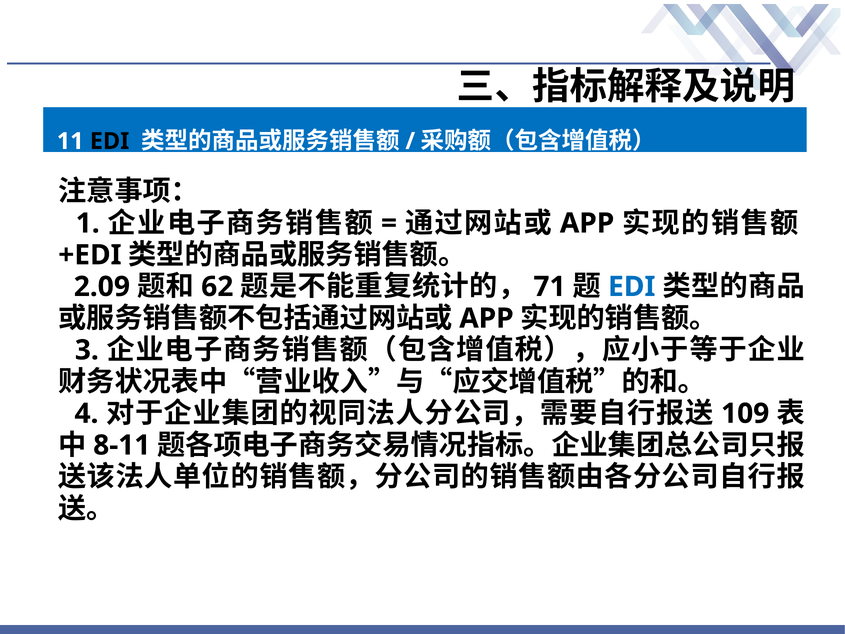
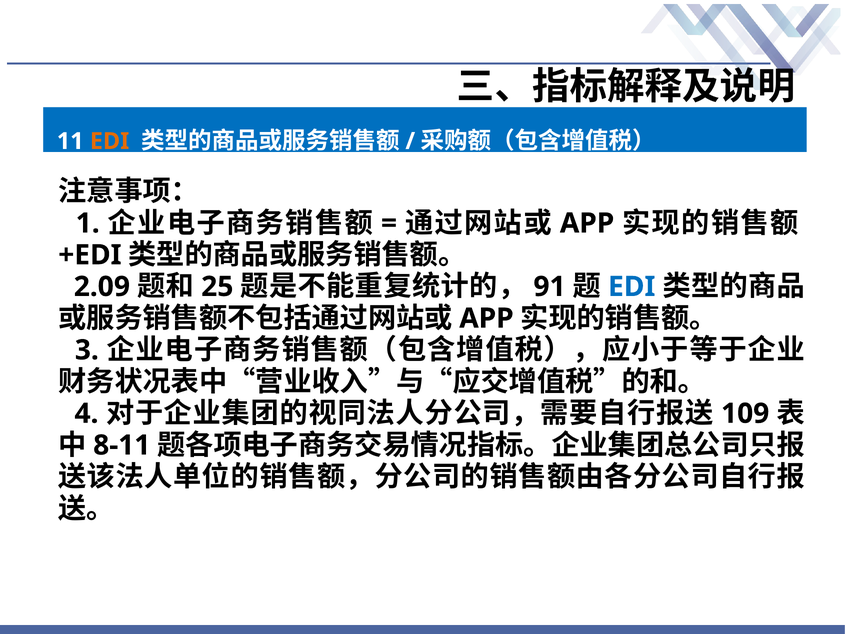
EDI colour: black -> orange (110, 141)
62: 62 -> 25 (217, 287)
71: 71 -> 91 (550, 287)
